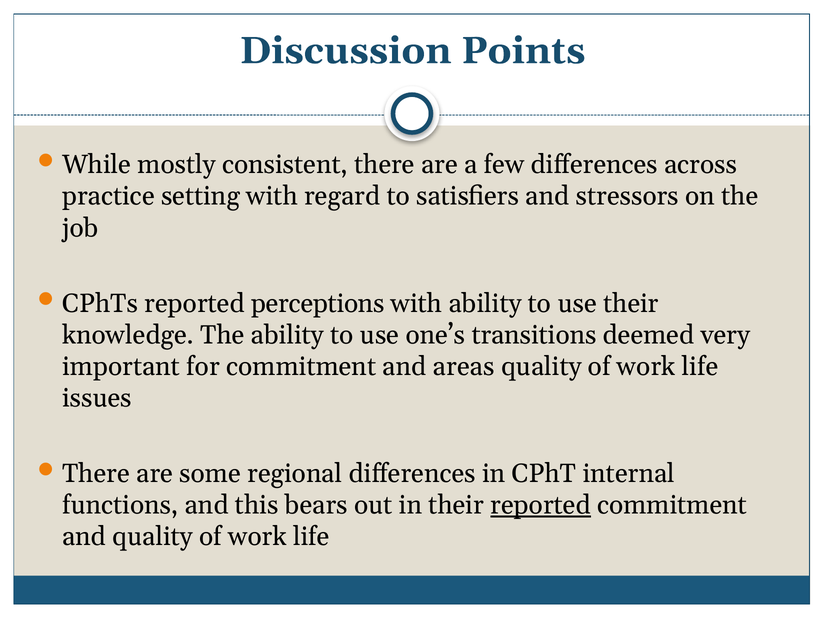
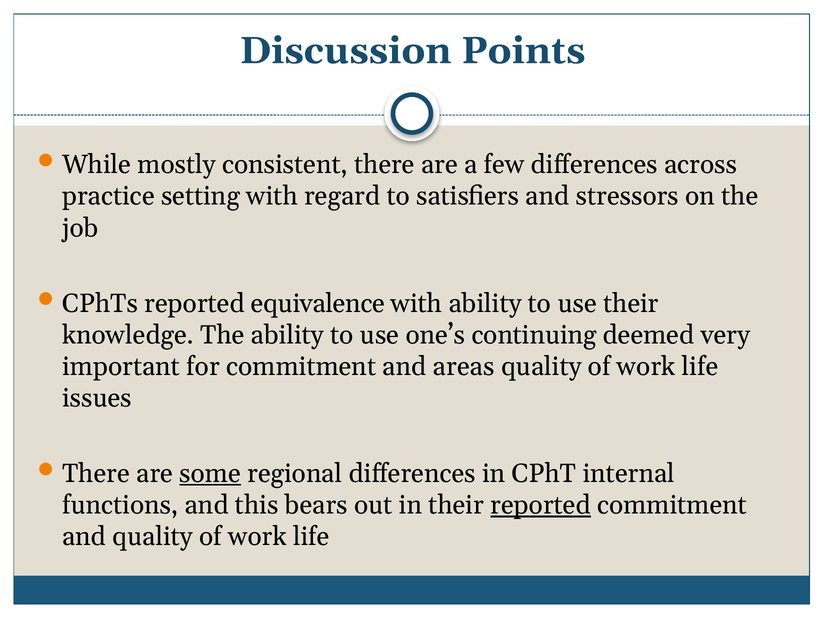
perceptions: perceptions -> equivalence (318, 303)
transitions: transitions -> continuing (534, 335)
some underline: none -> present (210, 474)
